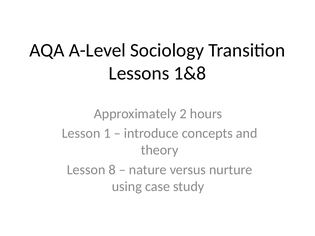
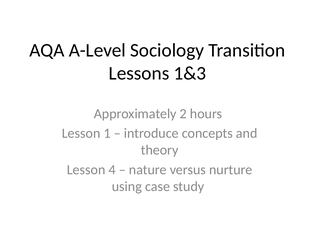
1&8: 1&8 -> 1&3 (190, 73)
8: 8 -> 4 (112, 170)
